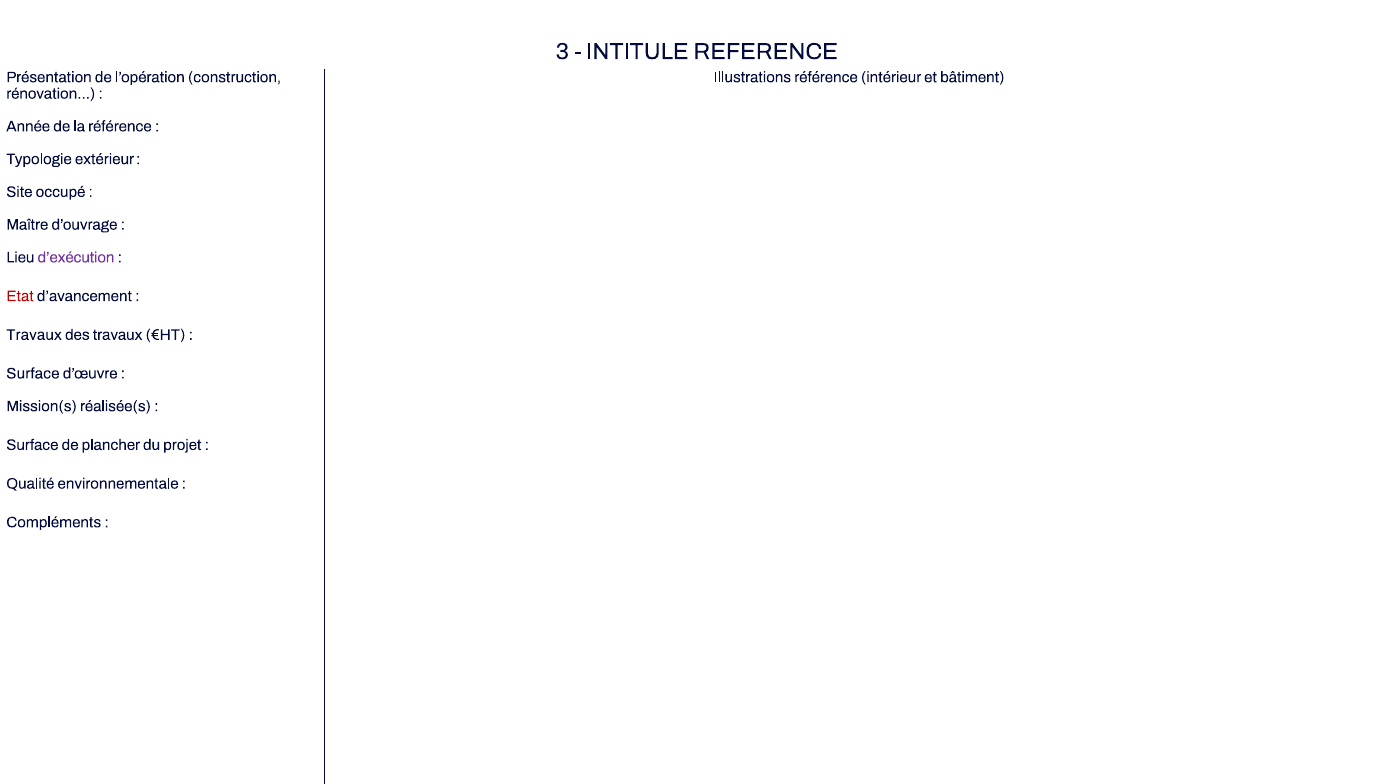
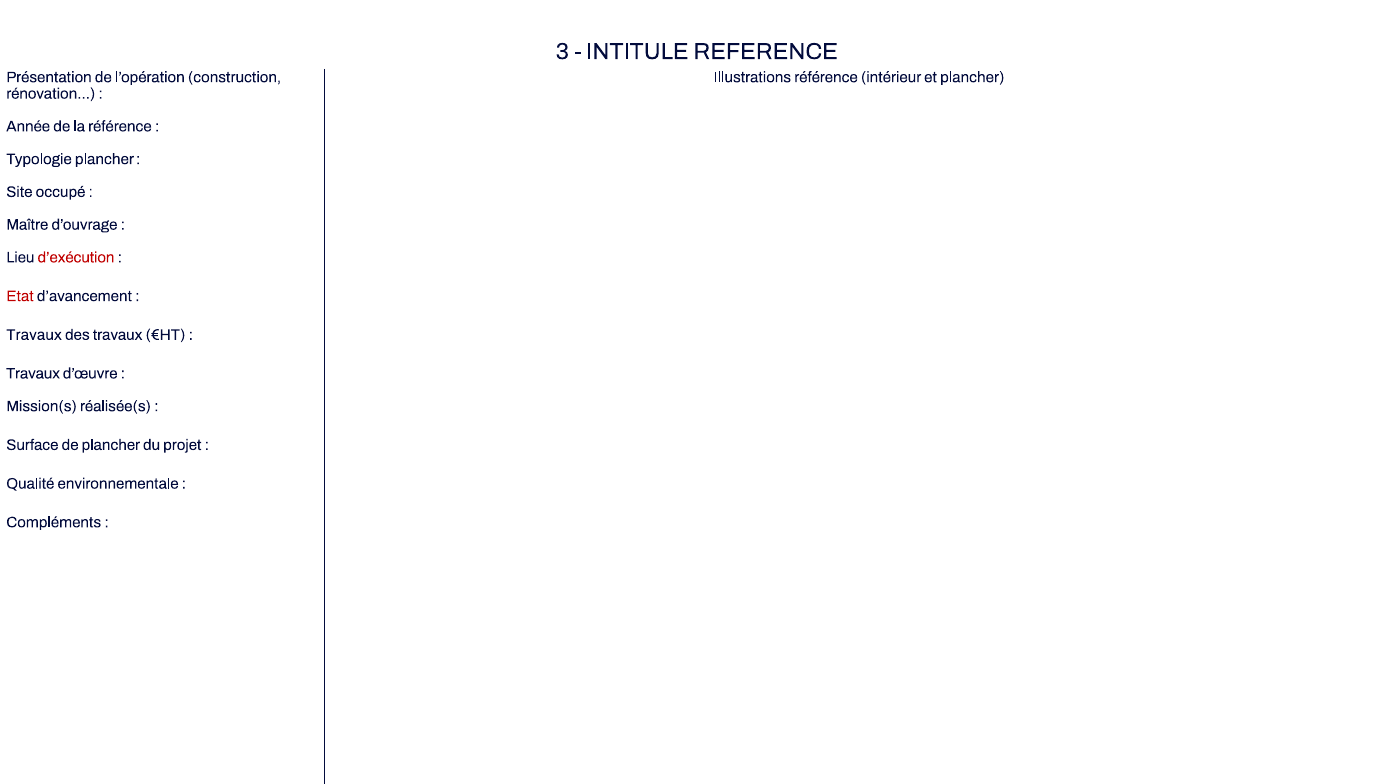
et bâtiment: bâtiment -> plancher (972, 77)
Typologie extérieur: extérieur -> plancher (104, 159)
d’exécution colour: purple -> red (76, 257)
Surface: Surface -> Travaux (33, 373)
